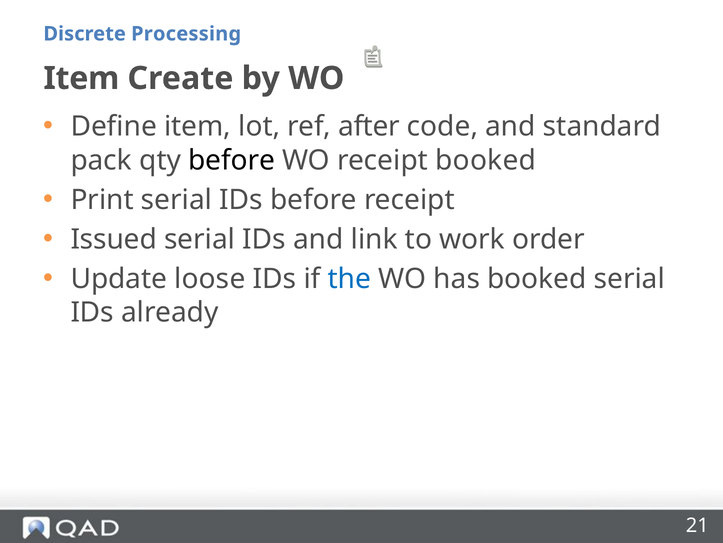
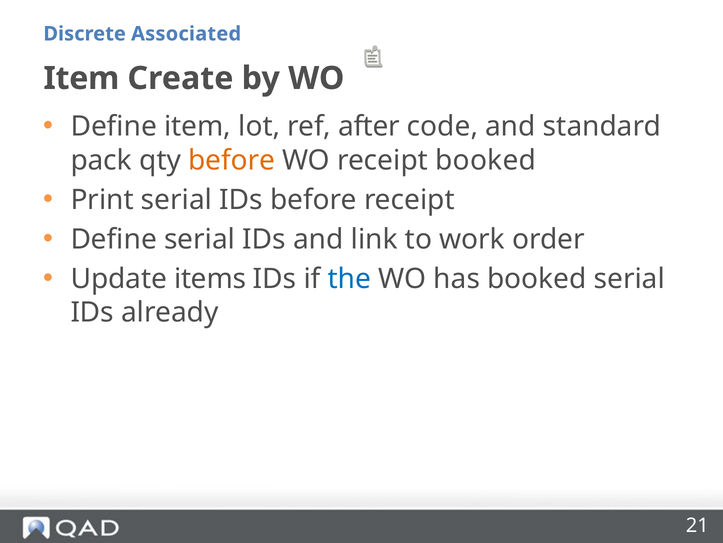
Processing: Processing -> Associated (186, 34)
before colour: black -> orange (232, 160)
Issued: Issued -> Define (114, 239)
loose: loose -> items (210, 278)
